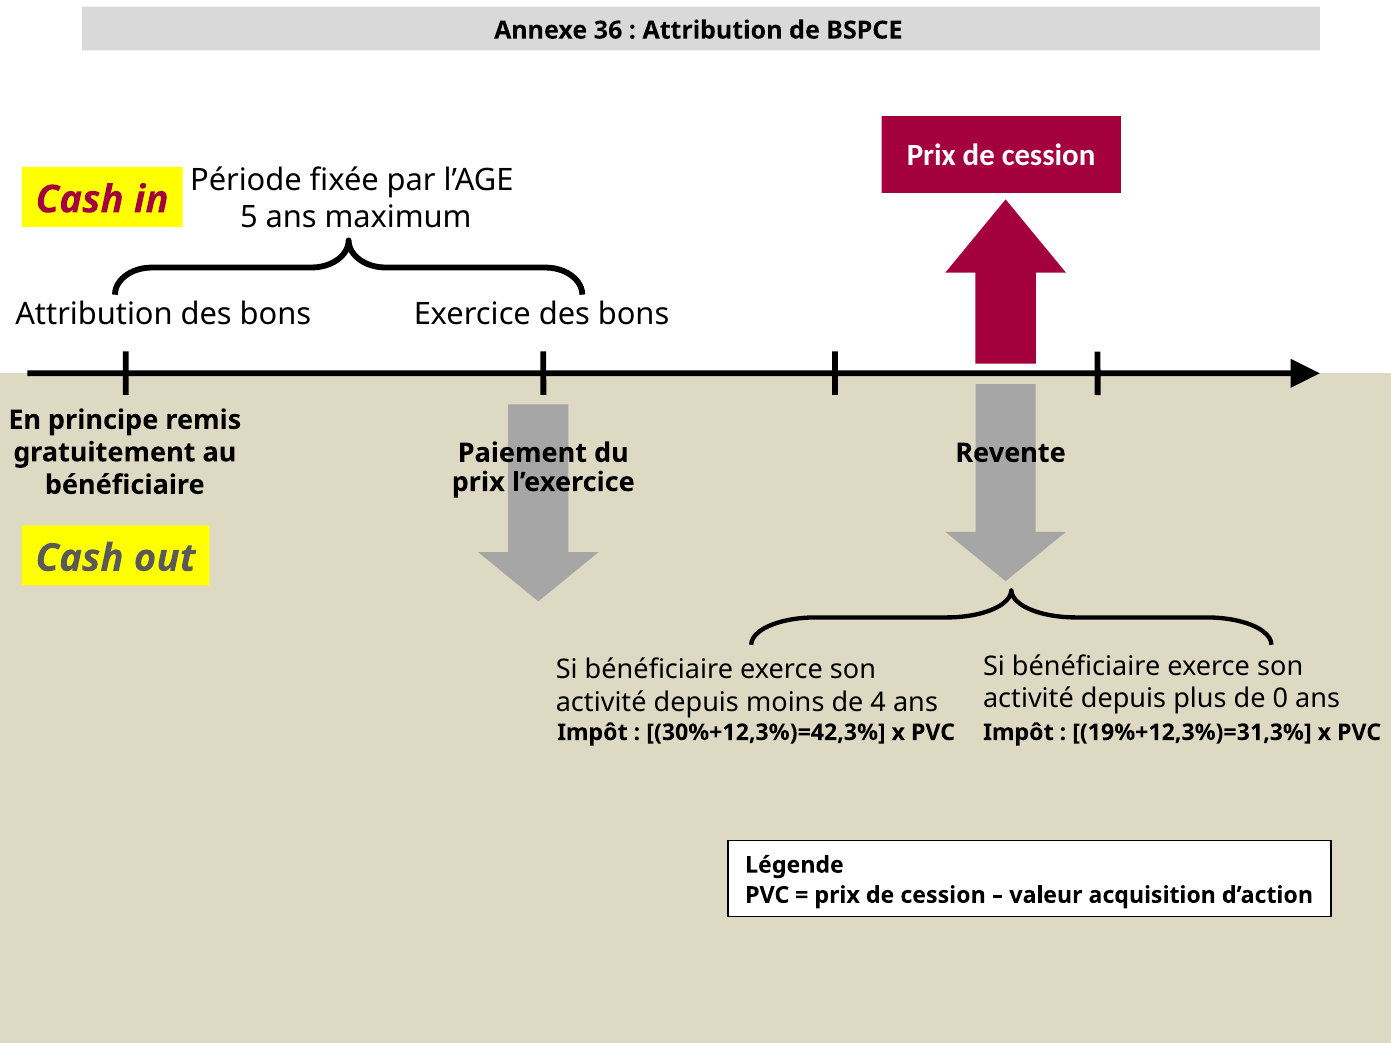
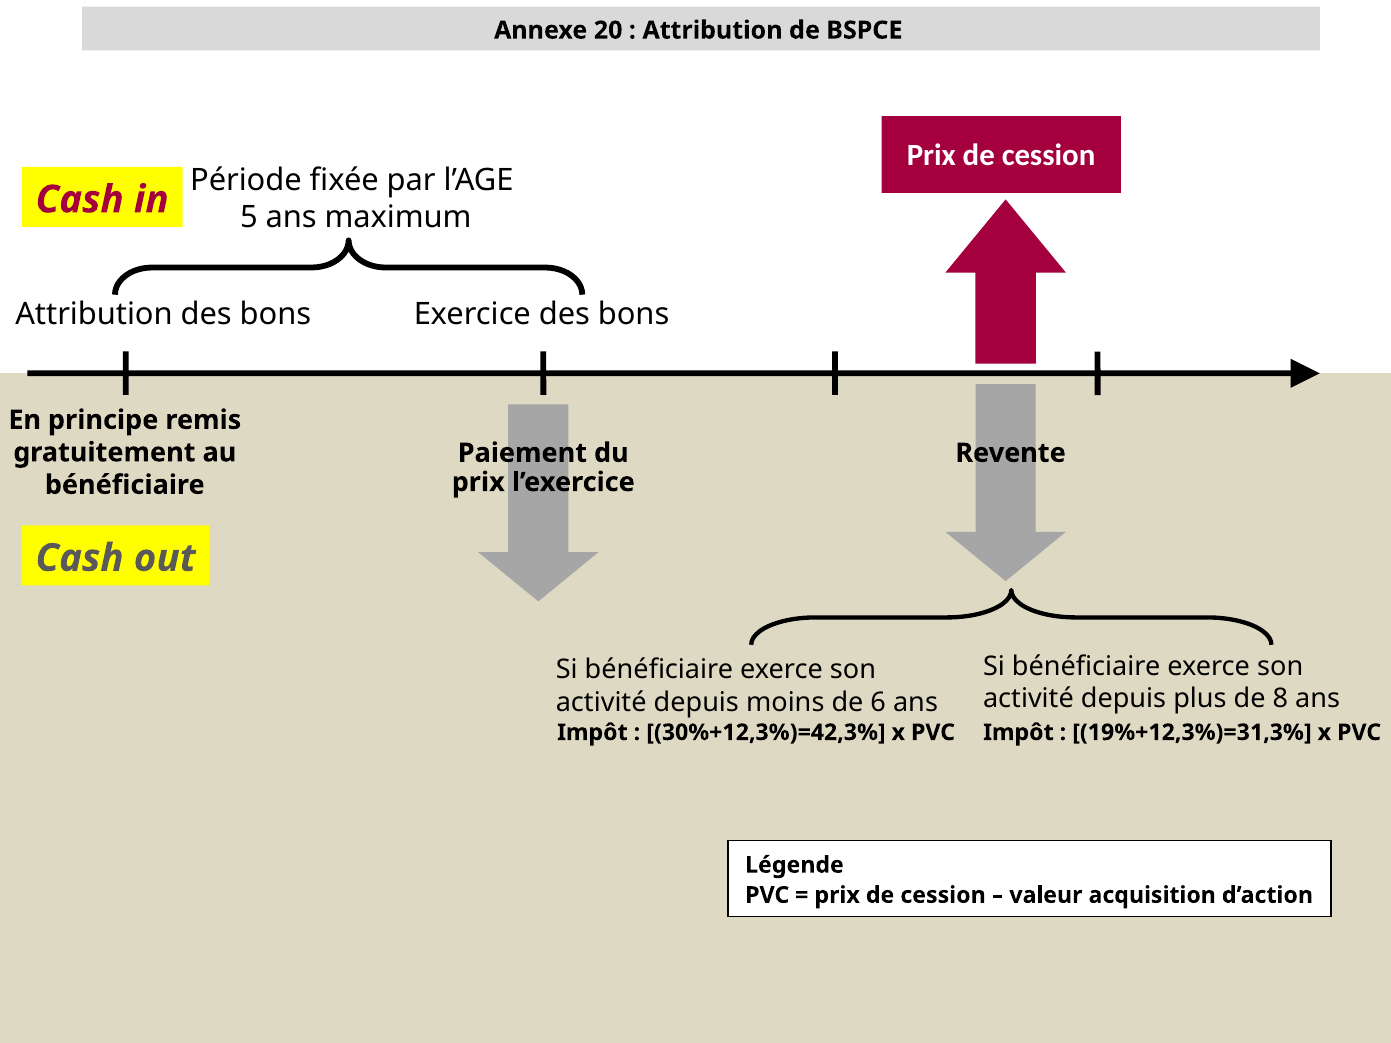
36: 36 -> 20 (608, 30)
0: 0 -> 8 (1280, 699)
4: 4 -> 6 (878, 702)
